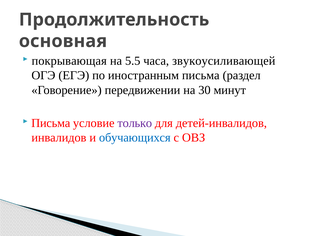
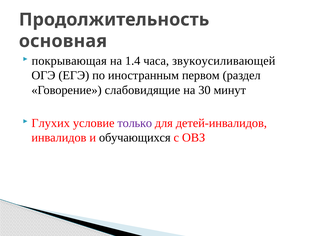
5.5: 5.5 -> 1.4 (133, 61)
иностранным письма: письма -> первом (201, 76)
передвижении: передвижении -> слабовидящие (142, 90)
Письма: Письма -> Глухих (51, 123)
обучающихся colour: blue -> black (135, 138)
